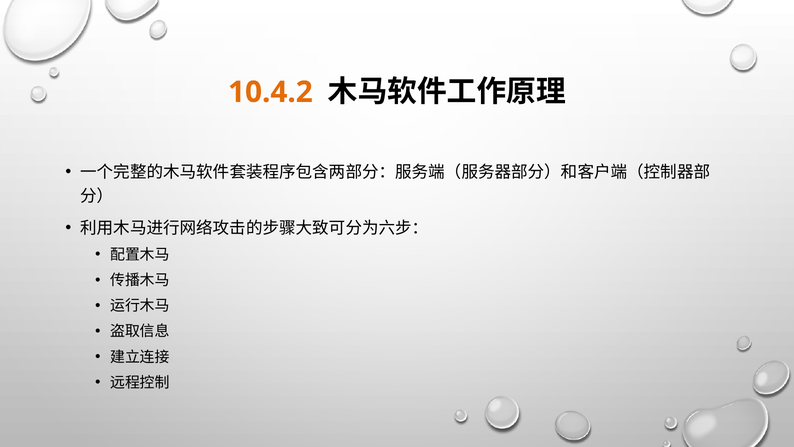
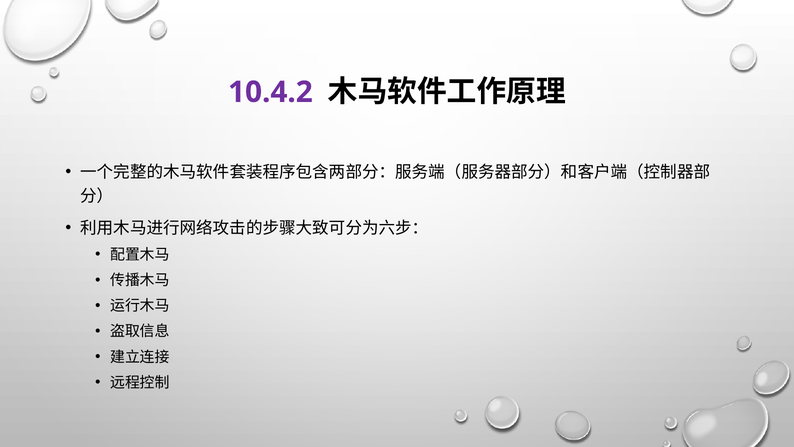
10.4.2 colour: orange -> purple (270, 92)
